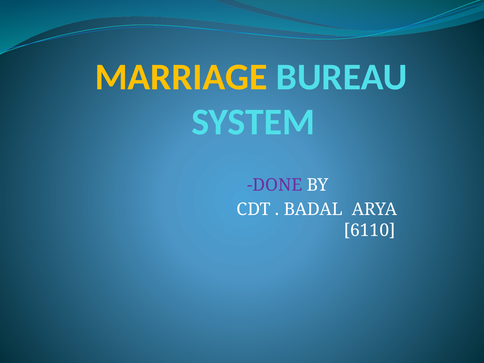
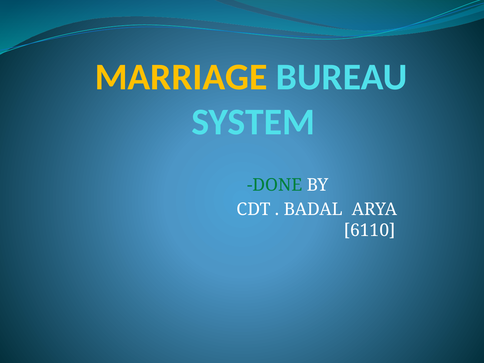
DONE colour: purple -> green (275, 185)
